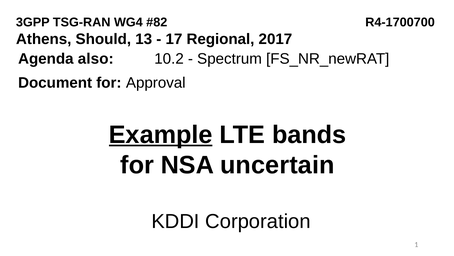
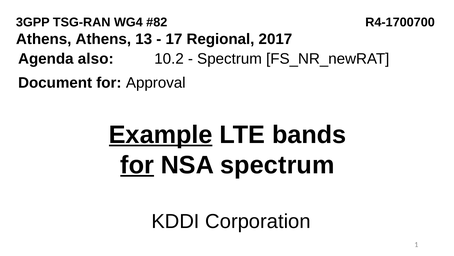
Athens Should: Should -> Athens (103, 39)
for underline: none -> present (137, 165)
NSA uncertain: uncertain -> spectrum (277, 165)
